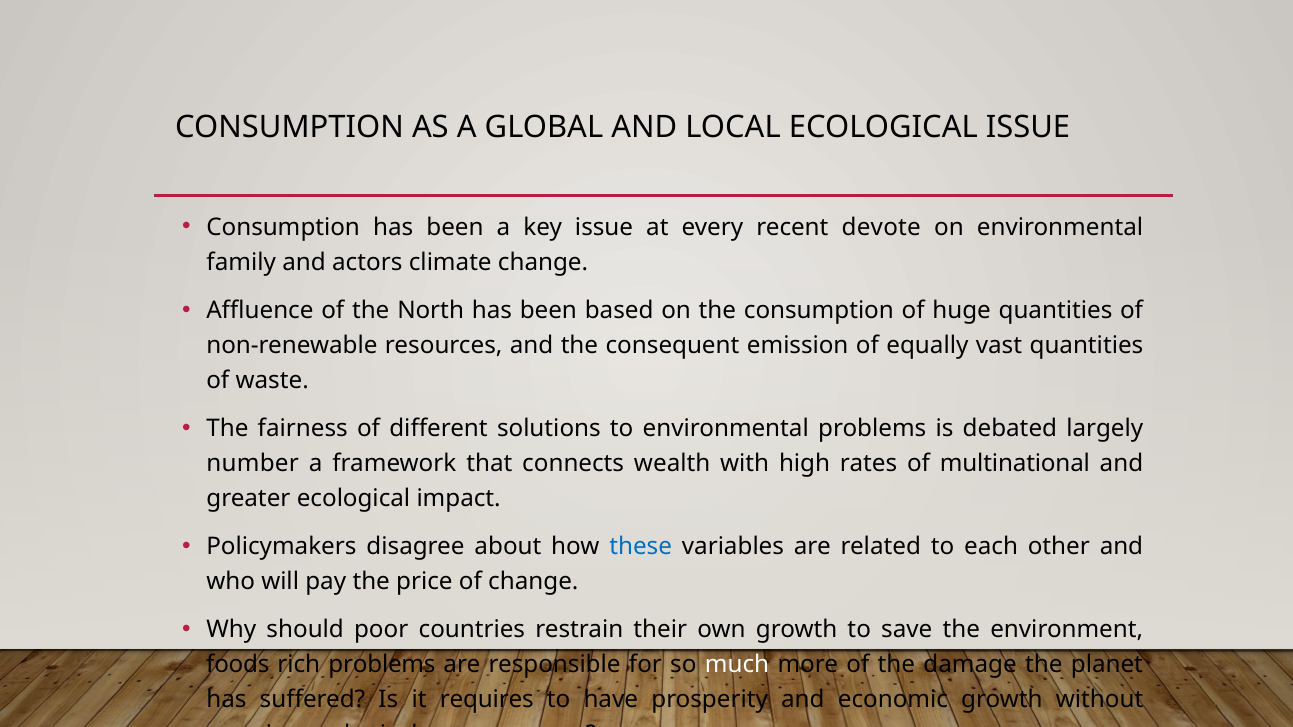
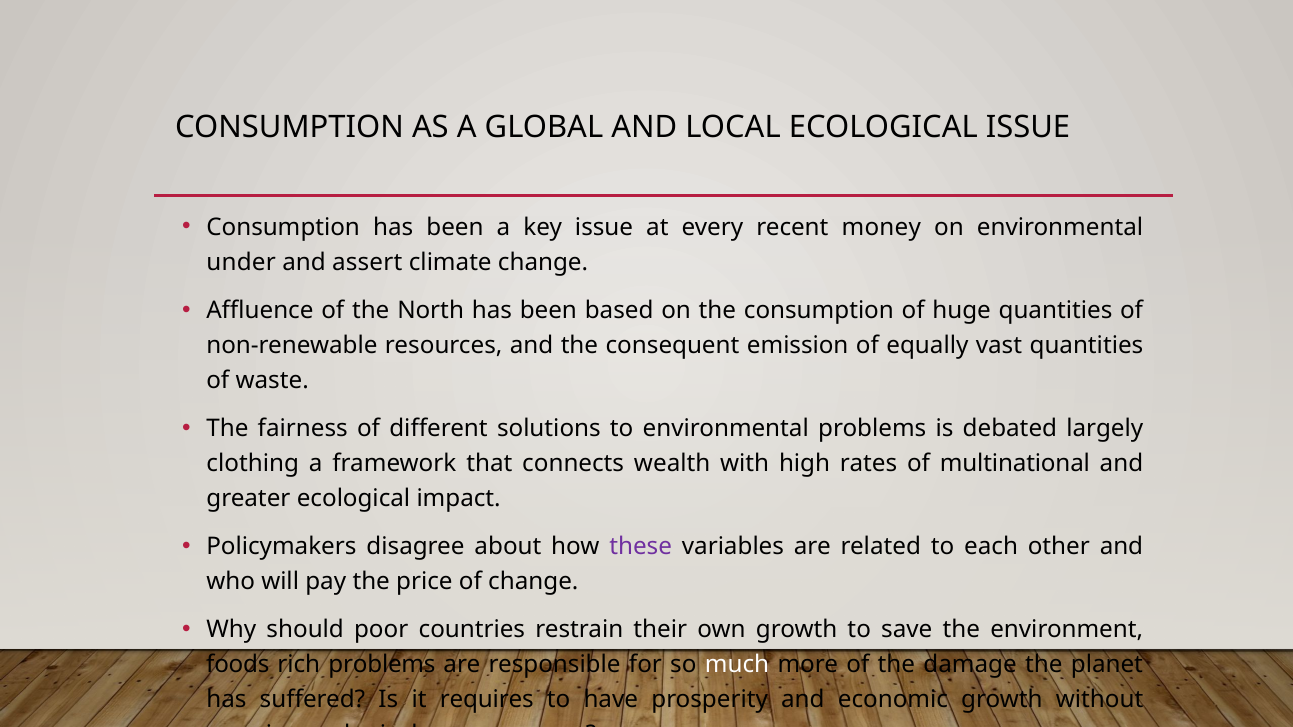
devote: devote -> money (881, 227)
family: family -> under (241, 262)
actors: actors -> assert (367, 262)
number: number -> clothing (253, 464)
these colour: blue -> purple (641, 547)
